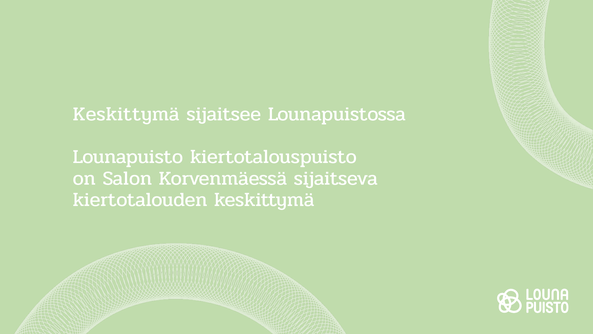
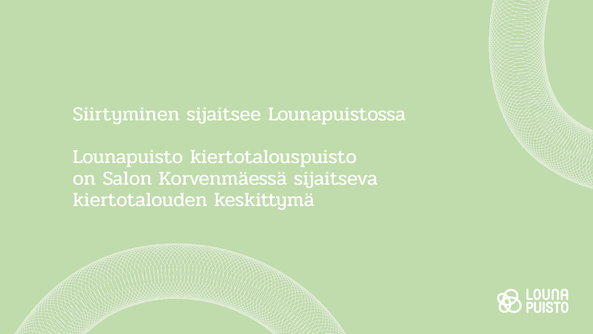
Keskittymä: Keskittymä -> Siirtyminen (126, 114)
